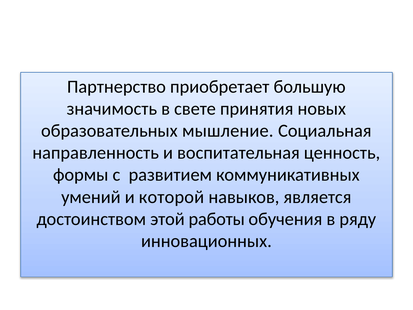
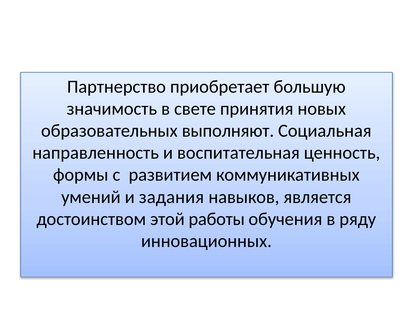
мышление: мышление -> выполняют (228, 131)
которой: которой -> задания (171, 197)
